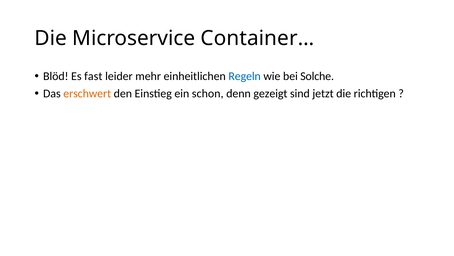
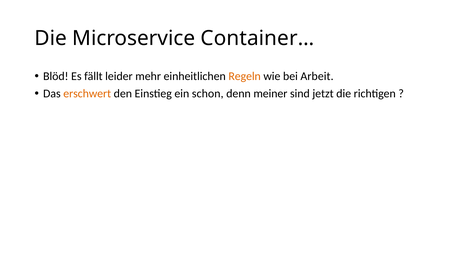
fast: fast -> fällt (93, 76)
Regeln colour: blue -> orange (245, 76)
Solche: Solche -> Arbeit (317, 76)
gezeigt: gezeigt -> meiner (270, 93)
